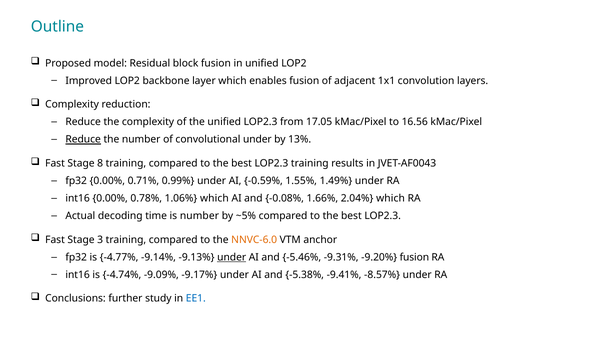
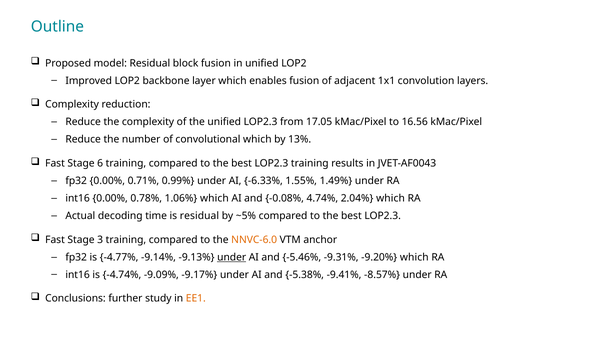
Reduce underline: present -> none (83, 139)
convolutional under: under -> which (257, 139)
8: 8 -> 6 (100, 163)
-0.59%: -0.59% -> -6.33% (263, 181)
1.66%: 1.66% -> 4.74% (322, 198)
is number: number -> residual (199, 216)
-9.20% fusion: fusion -> which (414, 257)
EE1 colour: blue -> orange (196, 298)
